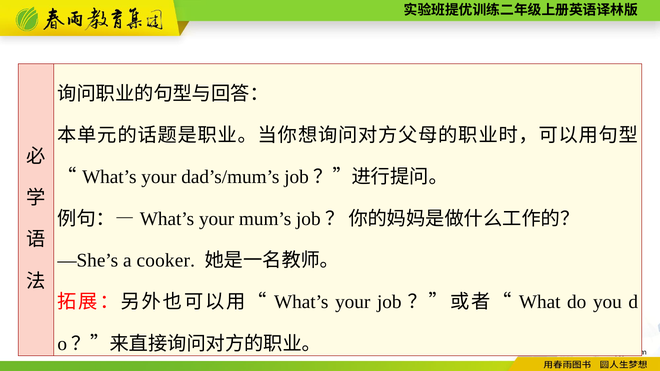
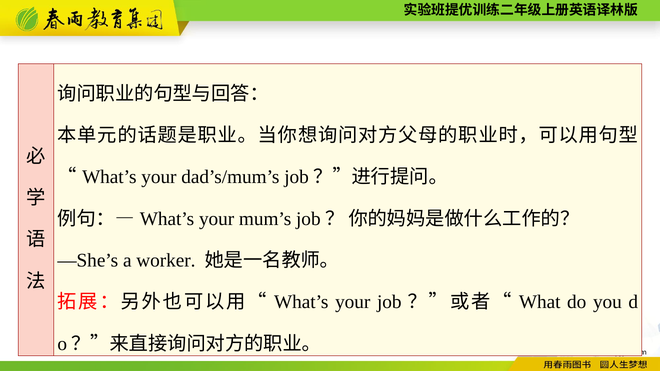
cooker: cooker -> worker (166, 261)
